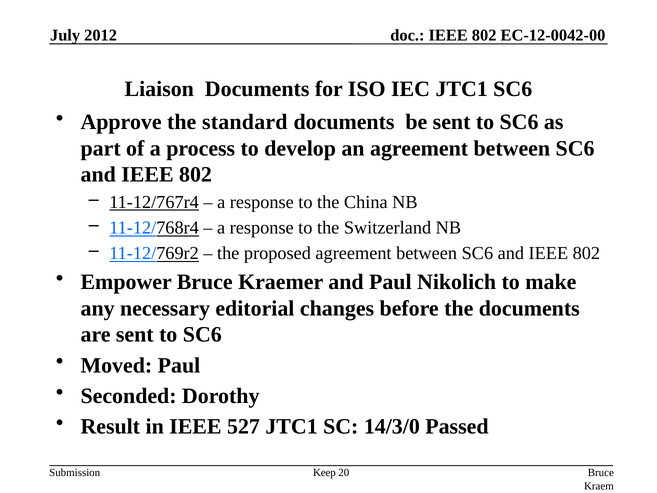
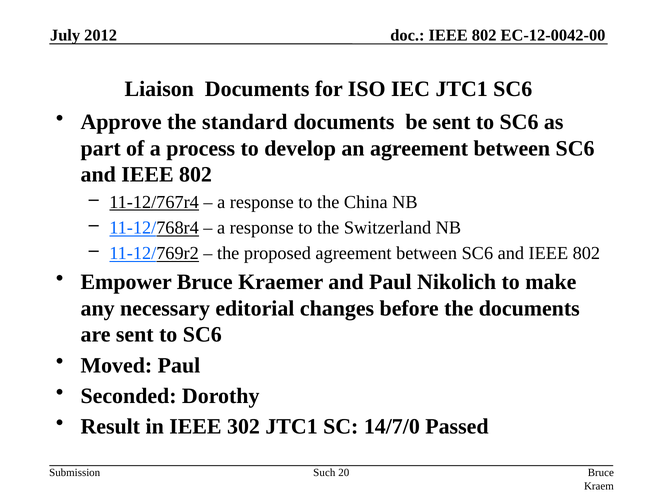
527: 527 -> 302 (243, 426)
14/3/0: 14/3/0 -> 14/7/0 (392, 426)
Keep: Keep -> Such (324, 473)
